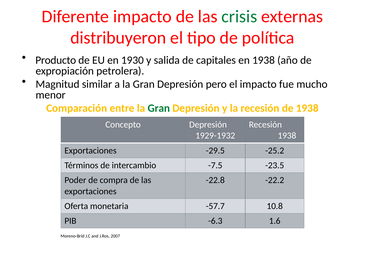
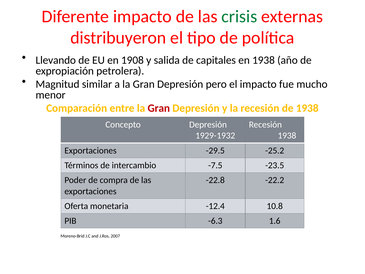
Producto: Producto -> Llevando (56, 60)
1930: 1930 -> 1908 (132, 60)
Gran colour: green -> red (159, 108)
-57.7: -57.7 -> -12.4 (215, 206)
